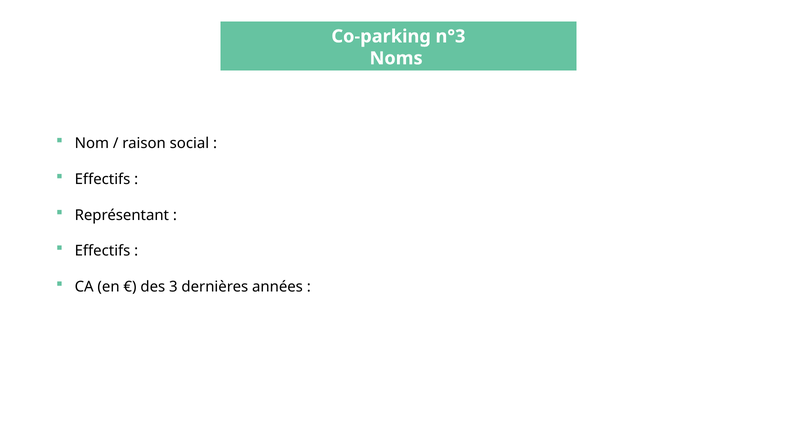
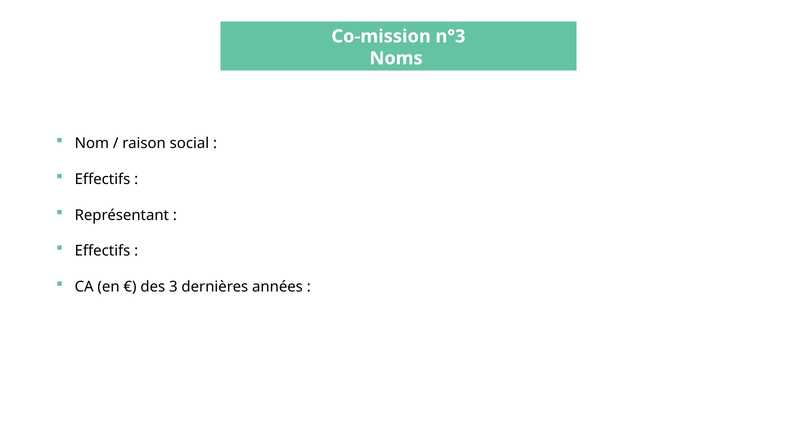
Co-parking: Co-parking -> Co-mission (381, 36)
